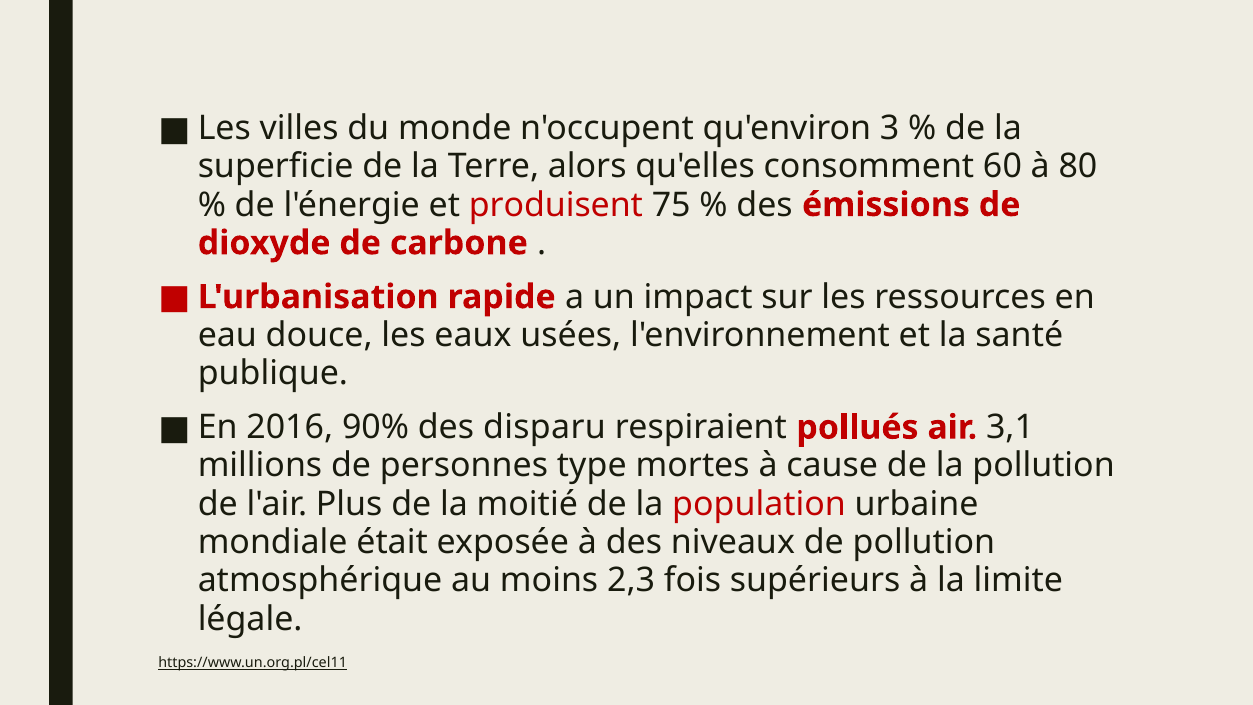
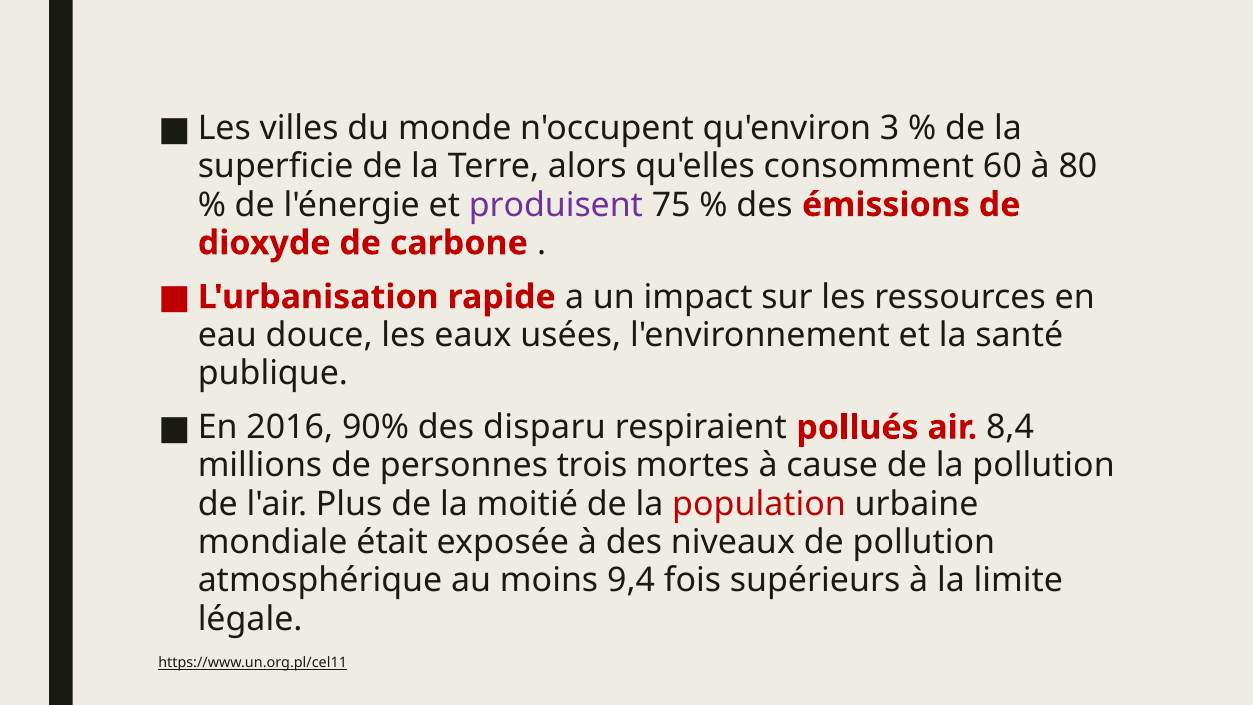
produisent colour: red -> purple (556, 205)
3,1: 3,1 -> 8,4 (1010, 427)
type: type -> trois (592, 466)
2,3: 2,3 -> 9,4 (631, 580)
